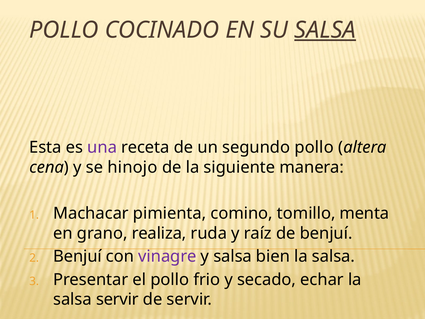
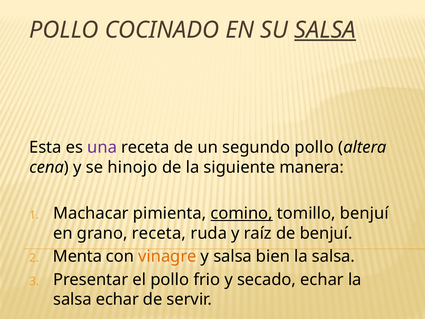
comino underline: none -> present (242, 213)
tomillo menta: menta -> benjuí (364, 213)
grano realiza: realiza -> receta (159, 233)
Benjuí: Benjuí -> Menta (78, 256)
vinagre colour: purple -> orange (167, 256)
salsa servir: servir -> echar (117, 299)
